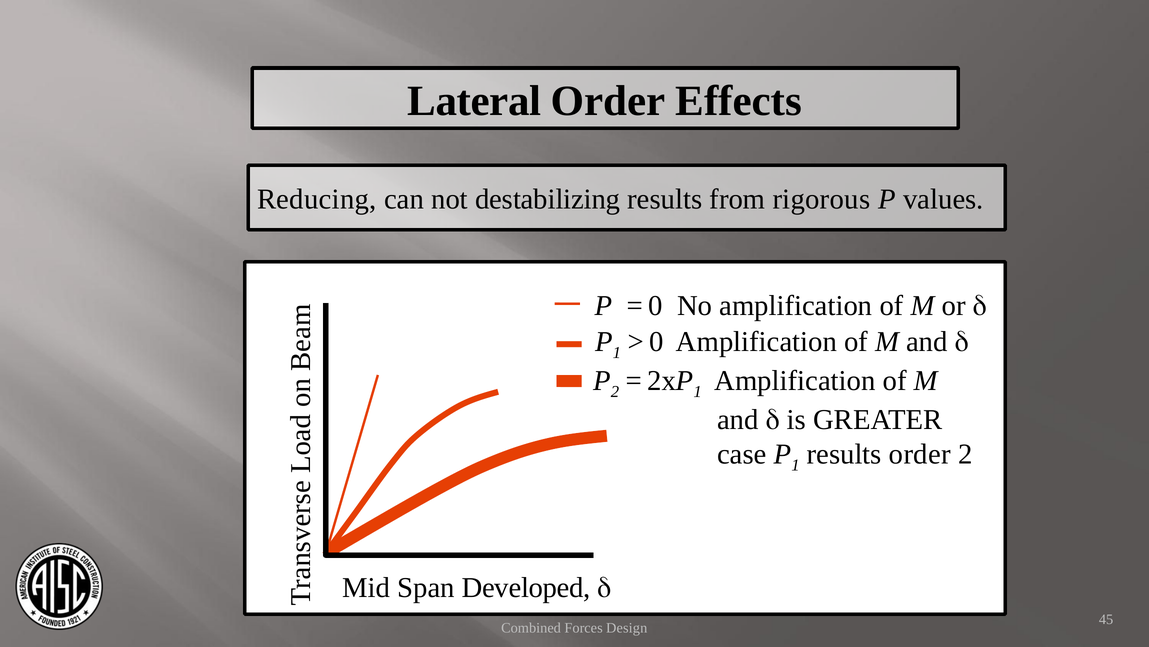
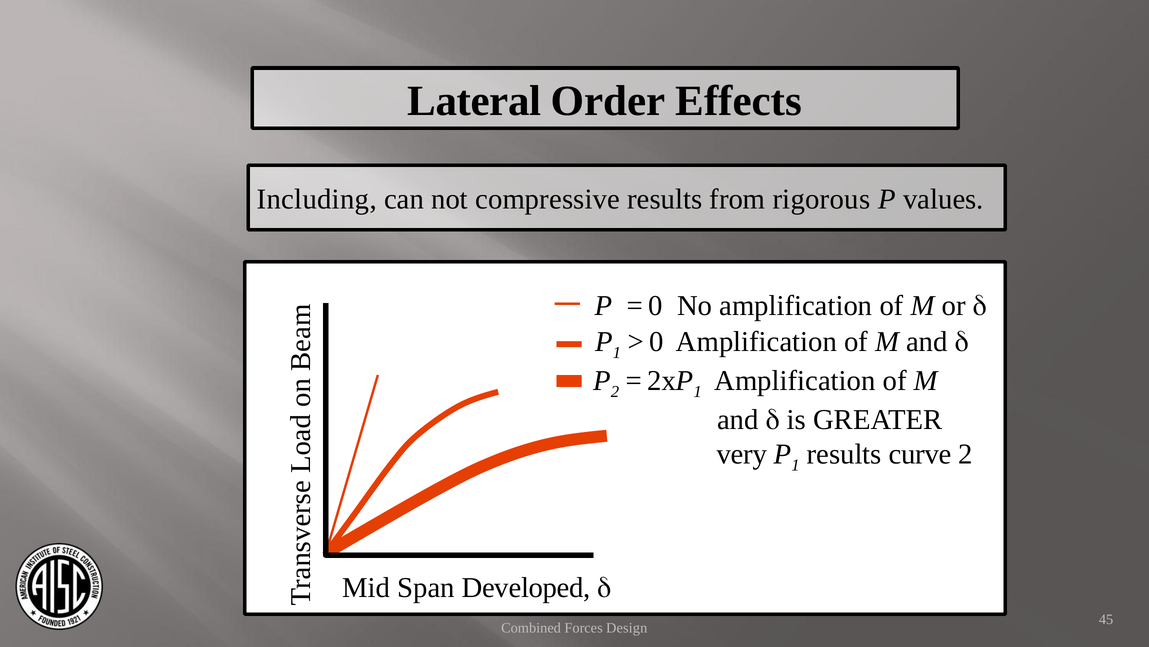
Reducing: Reducing -> Including (317, 199)
destabilizing: destabilizing -> compressive (548, 199)
case: case -> very (742, 454)
results order: order -> curve (920, 454)
